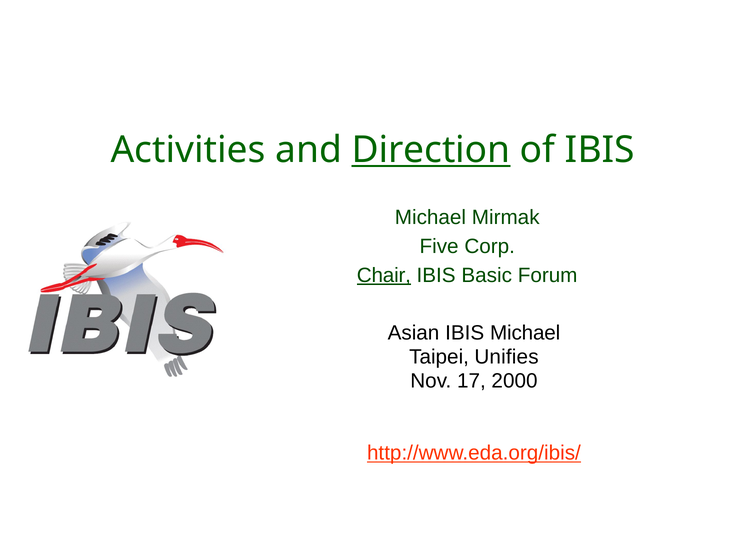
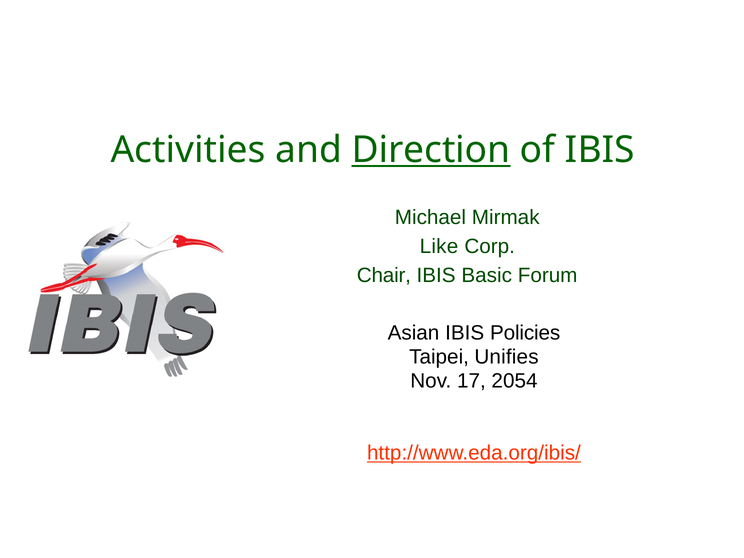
Five: Five -> Like (439, 246)
Chair underline: present -> none (384, 275)
Asian IBIS Michael: Michael -> Policies (525, 333)
2000: 2000 -> 2054 (515, 381)
